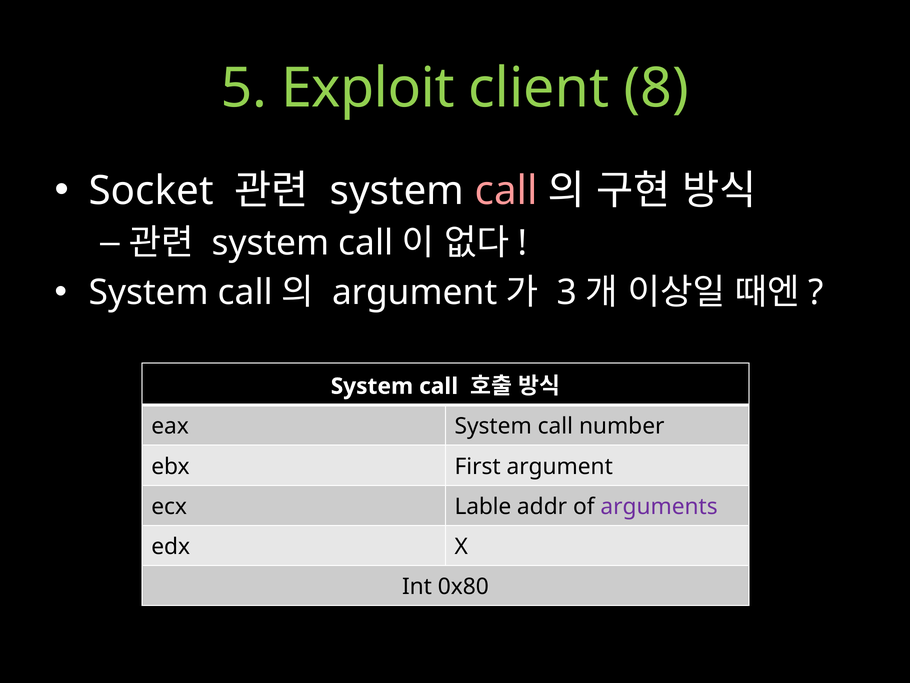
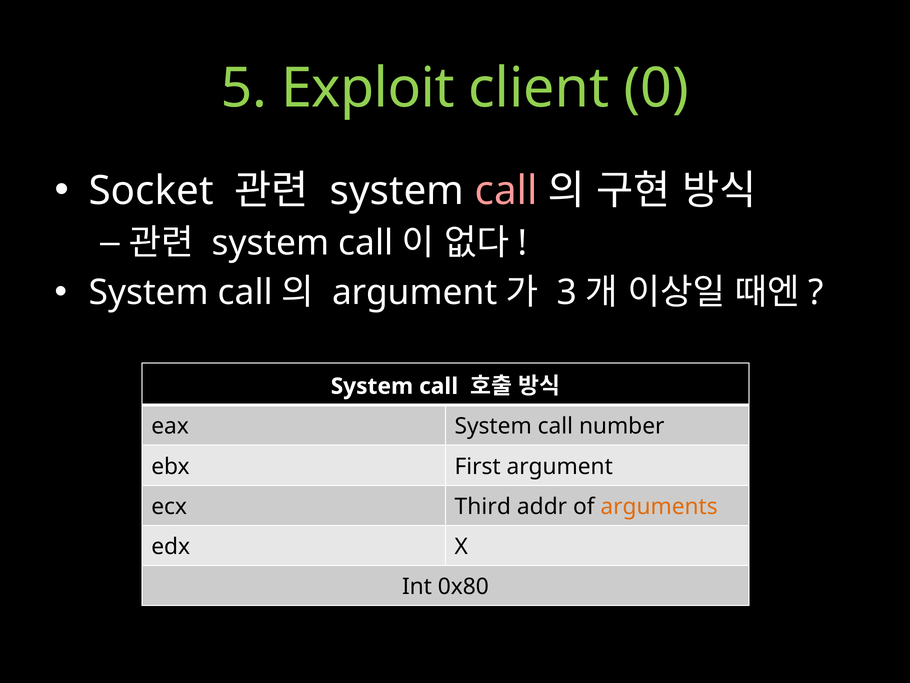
8: 8 -> 0 (656, 88)
Lable: Lable -> Third (483, 506)
arguments colour: purple -> orange (659, 506)
